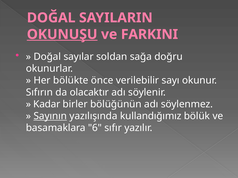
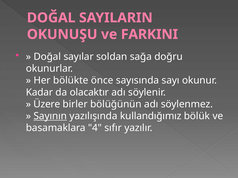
OKUNUŞU underline: present -> none (62, 34)
verilebilir: verilebilir -> sayısında (138, 81)
Sıfırın: Sıfırın -> Kadar (39, 93)
Kadar: Kadar -> Üzere (47, 104)
6: 6 -> 4 (95, 128)
